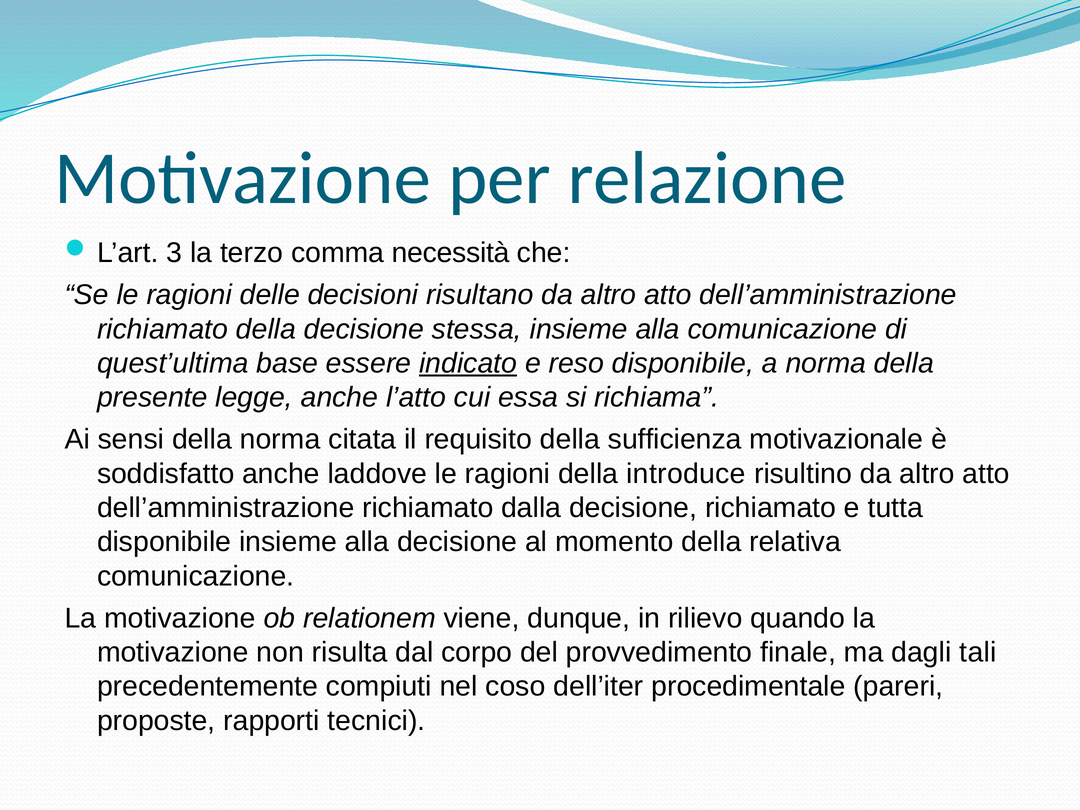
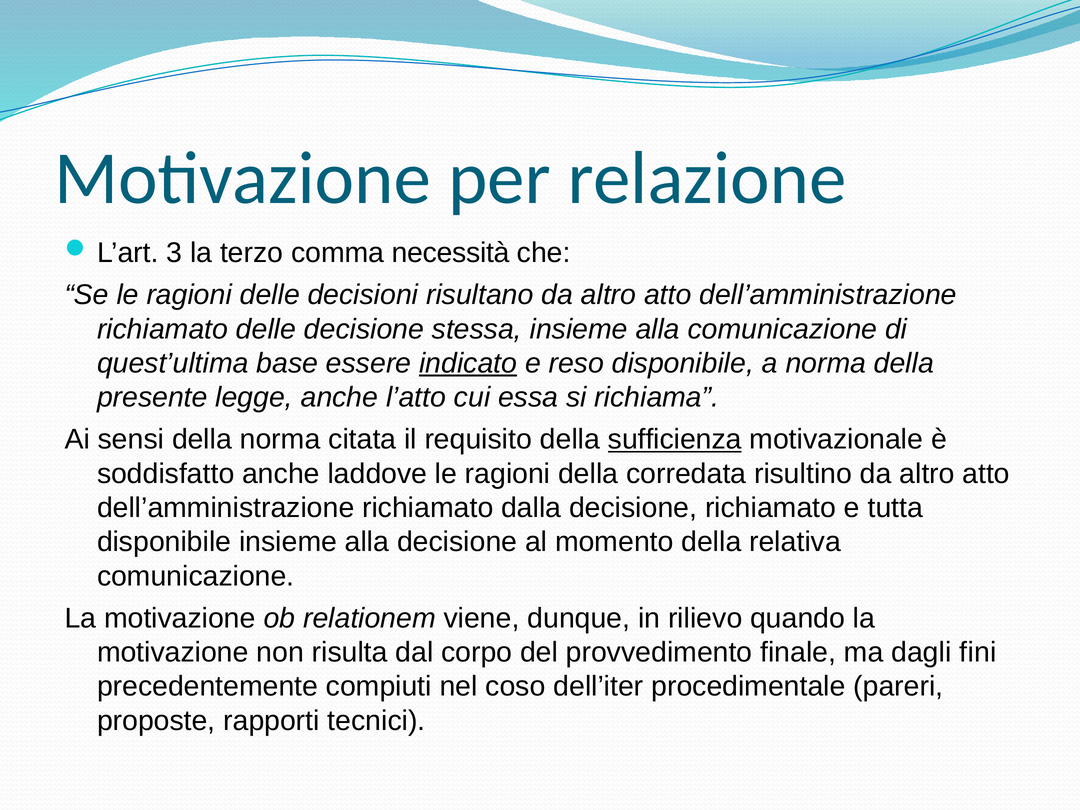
richiamato della: della -> delle (266, 329)
sufficienza underline: none -> present (675, 439)
introduce: introduce -> corredata (686, 474)
tali: tali -> fini (978, 652)
